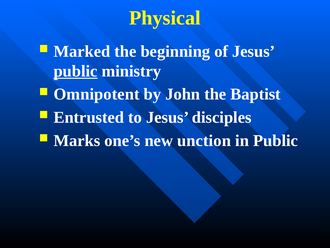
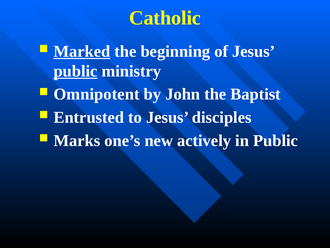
Physical: Physical -> Catholic (165, 18)
Marked underline: none -> present (82, 51)
unction: unction -> actively (204, 140)
